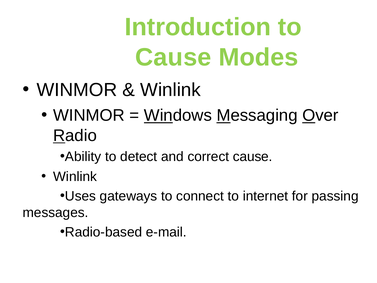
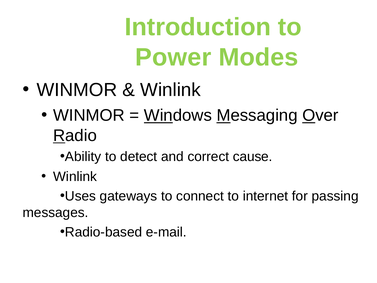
Cause: Cause -> Power (173, 57)
